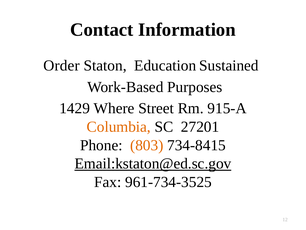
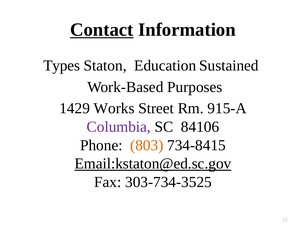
Contact underline: none -> present (102, 30)
Order: Order -> Types (62, 65)
Where: Where -> Works (114, 108)
Columbia colour: orange -> purple (119, 127)
27201: 27201 -> 84106 (200, 127)
961-734-3525: 961-734-3525 -> 303-734-3525 (168, 182)
